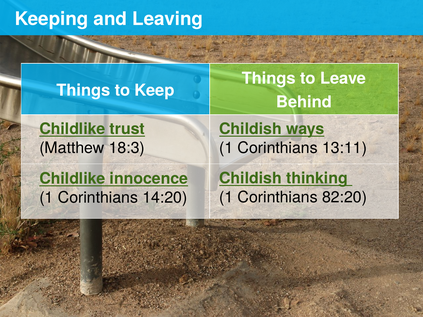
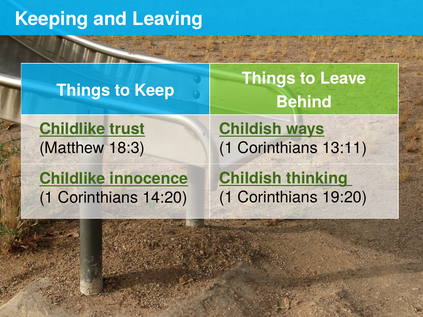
82:20: 82:20 -> 19:20 (345, 197)
